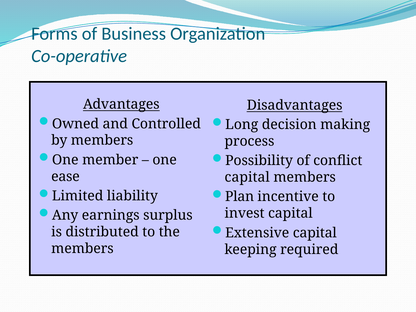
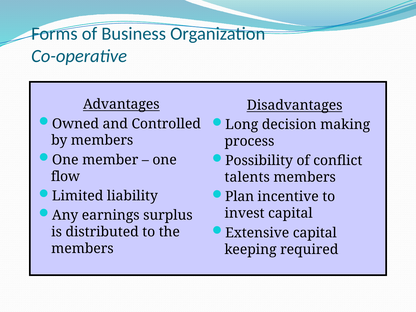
ease: ease -> flow (65, 176)
capital: capital -> talents (247, 177)
